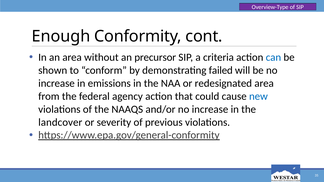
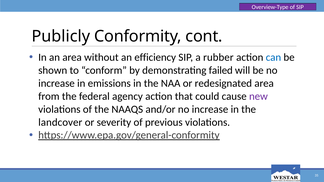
Enough: Enough -> Publicly (61, 36)
precursor: precursor -> efficiency (155, 58)
criteria: criteria -> rubber (218, 58)
new colour: blue -> purple (258, 96)
